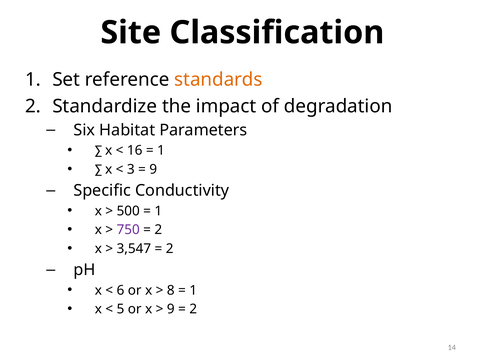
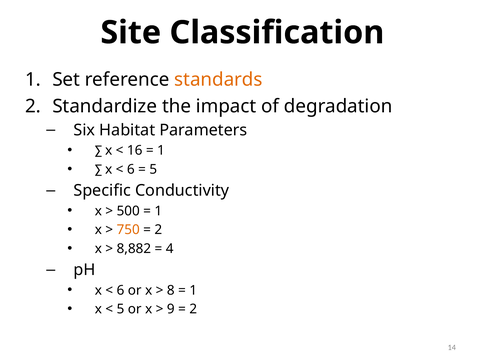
3: 3 -> 6 (131, 169)
9: 9 -> 5 (153, 169)
750 colour: purple -> orange (128, 230)
3,547: 3,547 -> 8,882 (134, 249)
2: 2 -> 4 (170, 249)
